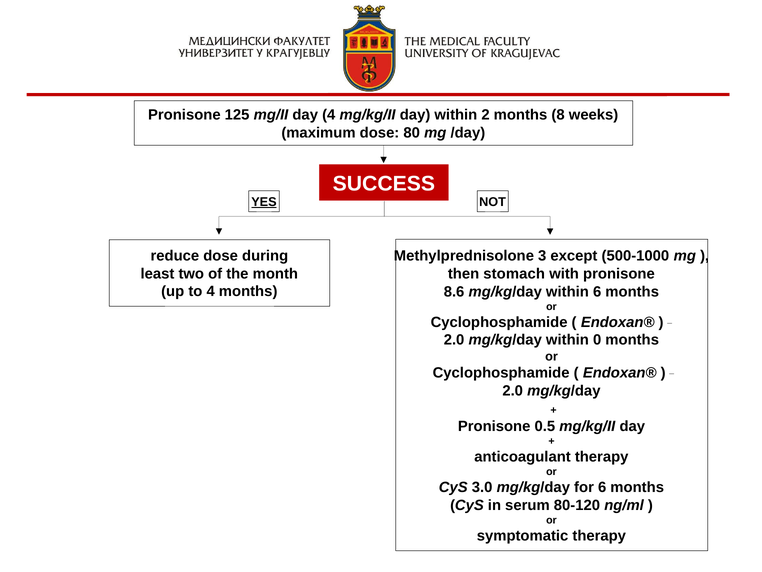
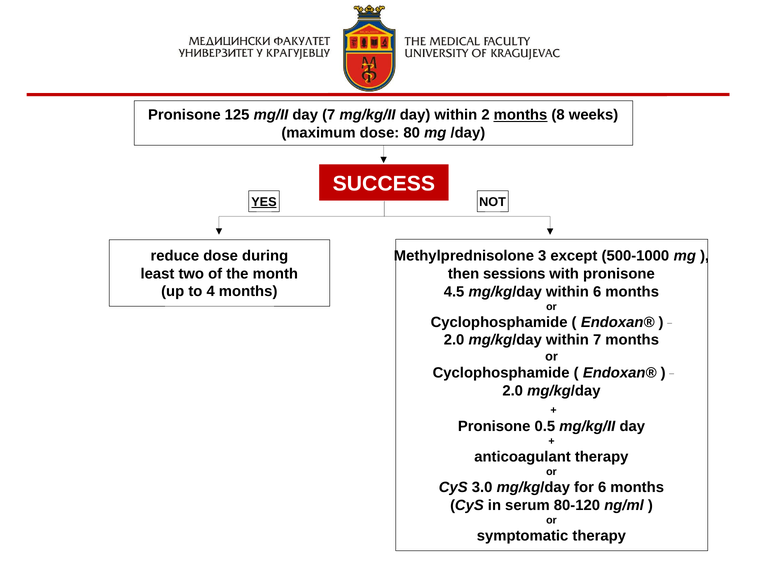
day 4: 4 -> 7 (329, 115)
months underline: none -> present (521, 115)
stomach: stomach -> sessions (514, 274)
8.6: 8.6 -> 4.5 (454, 291)
within 0: 0 -> 7 (597, 340)
